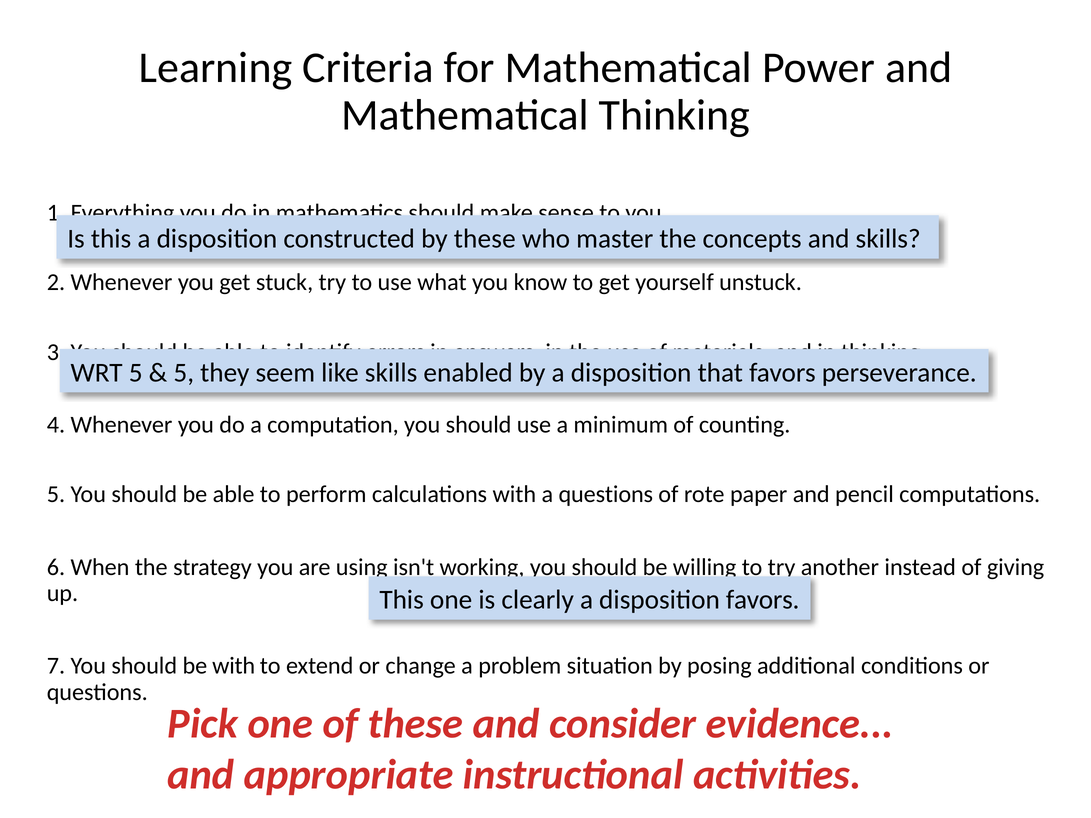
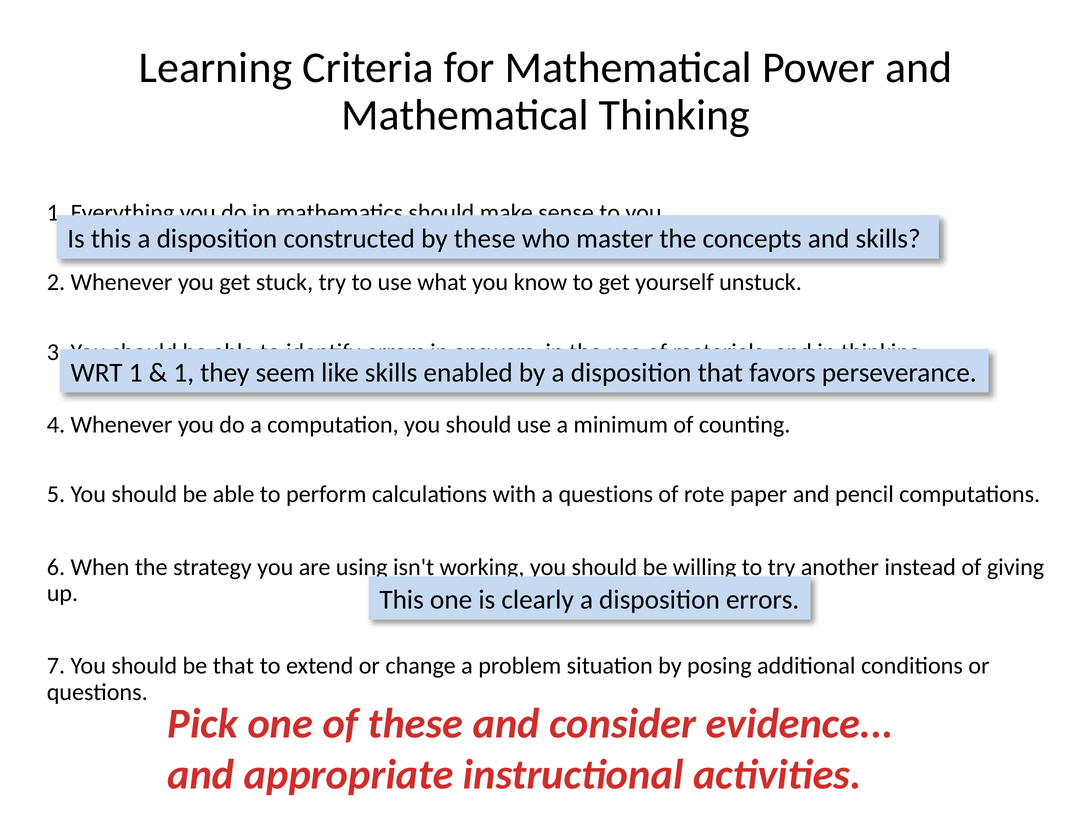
WRT 5: 5 -> 1 (136, 373)
5: 5 -> 1 (184, 373)
disposition favors: favors -> errors (763, 600)
be with: with -> that (233, 666)
